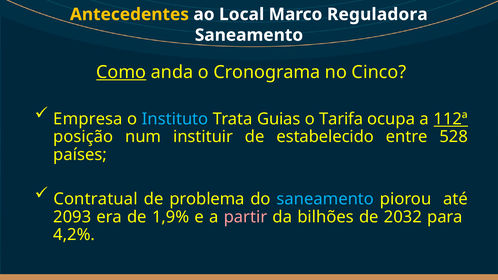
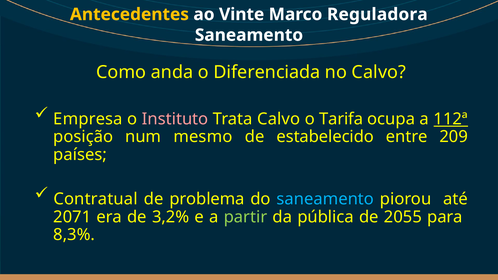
Local: Local -> Vinte (242, 14)
Como underline: present -> none (121, 72)
Cronograma: Cronograma -> Diferenciada (267, 72)
no Cinco: Cinco -> Calvo (379, 72)
Instituto colour: light blue -> pink (175, 119)
Trata Guias: Guias -> Calvo (279, 119)
instituir: instituir -> mesmo (203, 137)
528: 528 -> 209 (454, 137)
2093: 2093 -> 2071 (72, 217)
1,9%: 1,9% -> 3,2% (171, 217)
partir colour: pink -> light green (246, 217)
bilhões: bilhões -> pública (326, 217)
2032: 2032 -> 2055 (403, 217)
4,2%: 4,2% -> 8,3% (74, 235)
